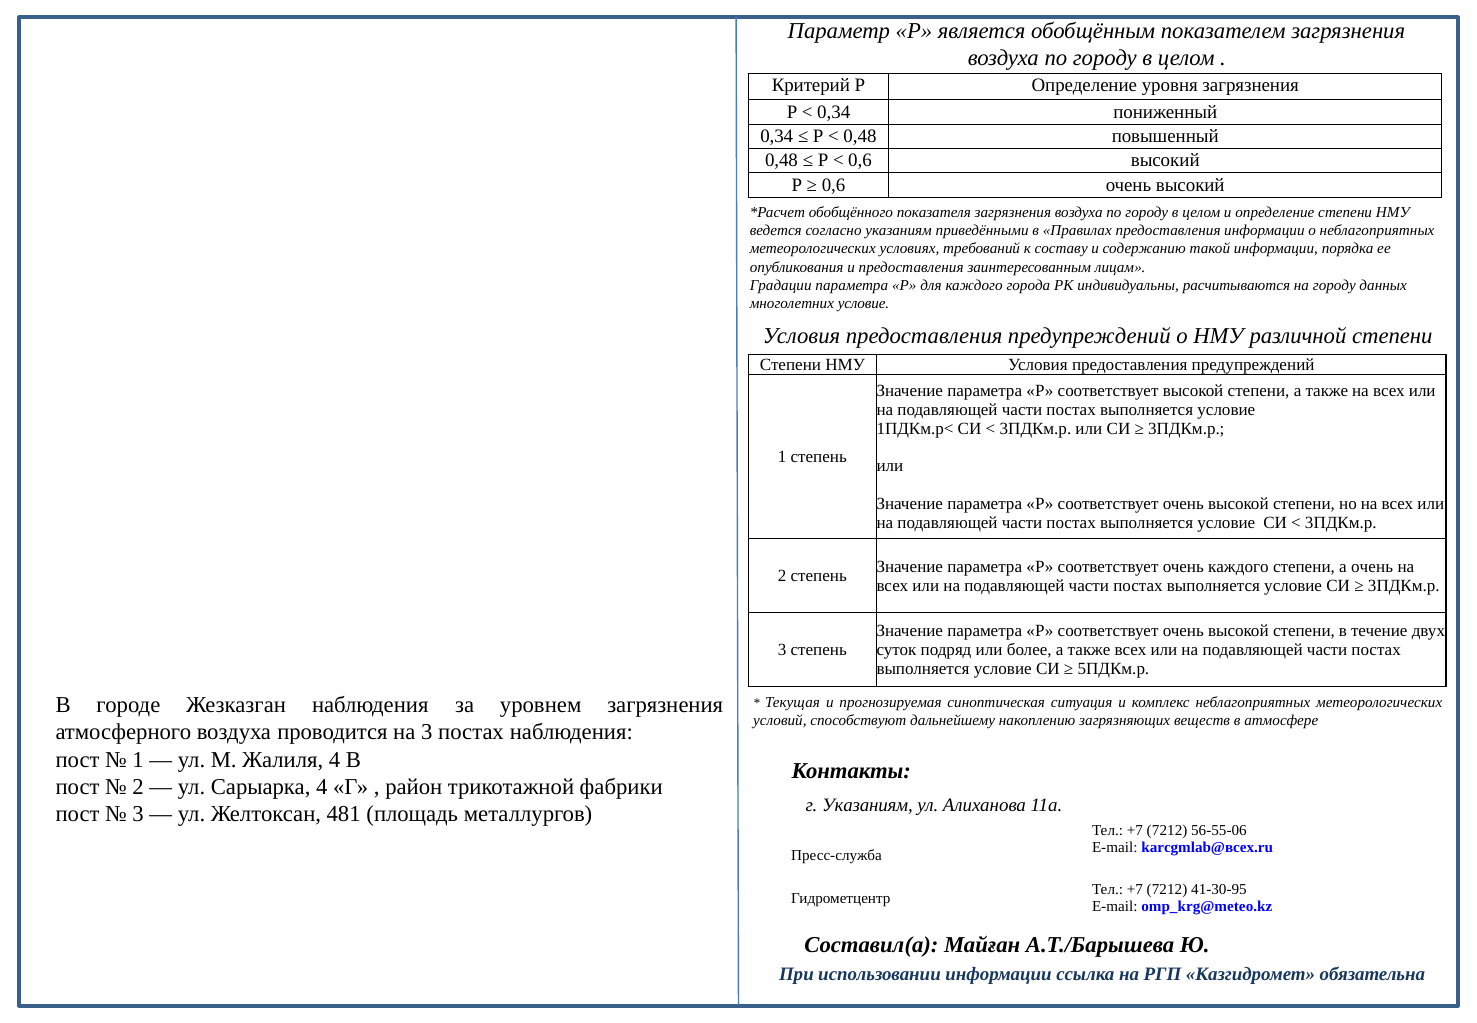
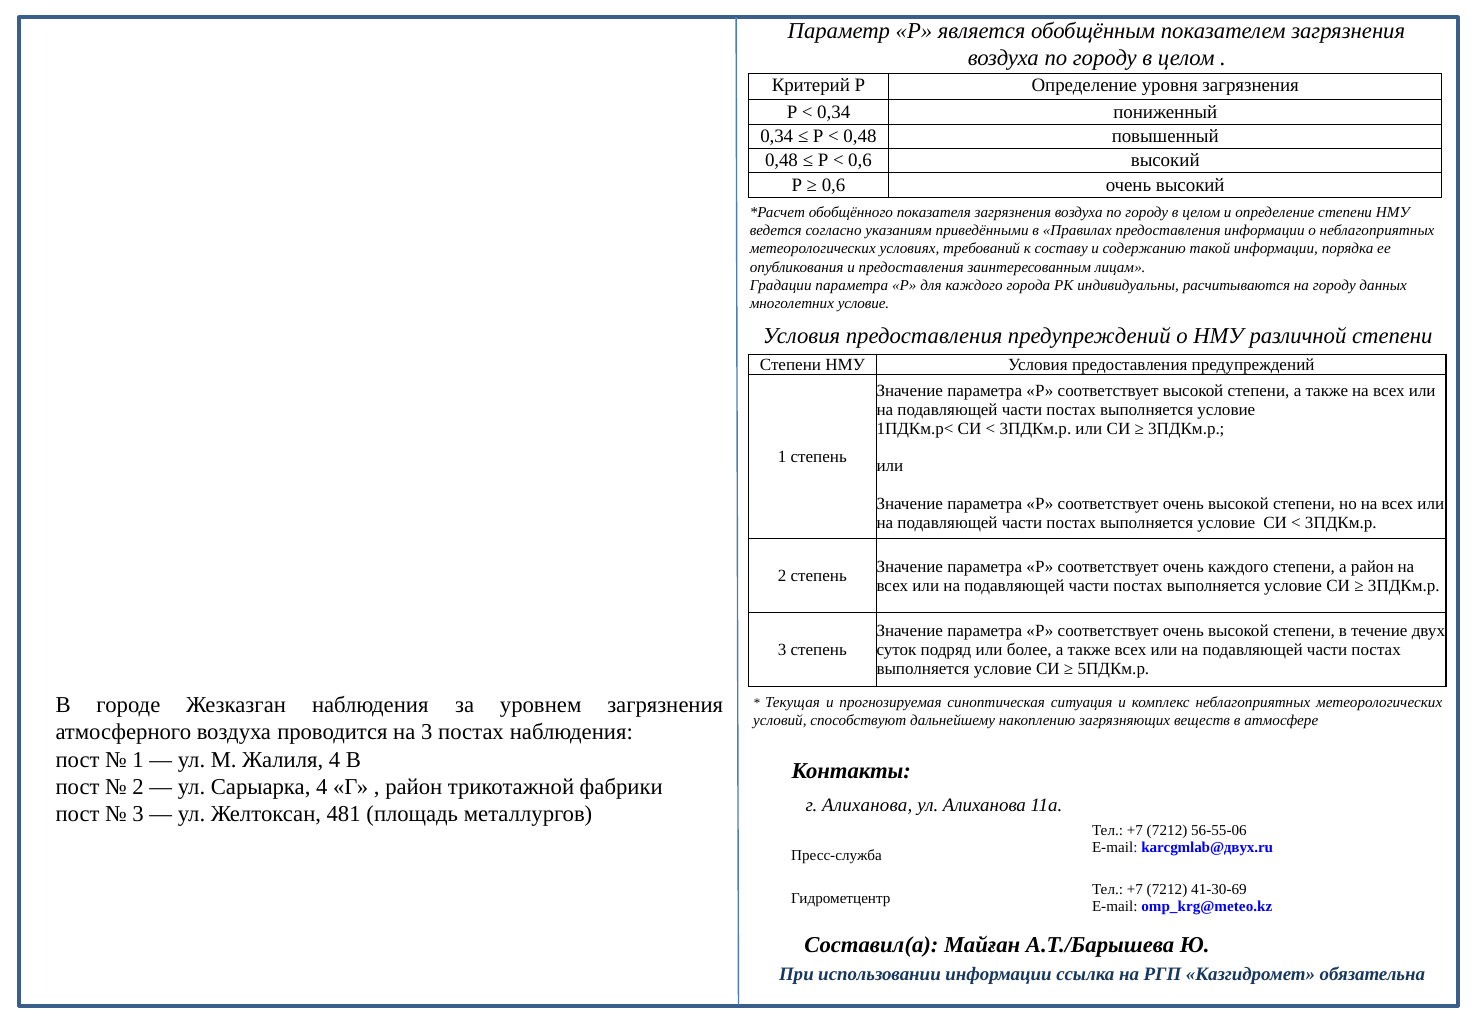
а очень: очень -> район (1372, 566)
г Указаниям: Указаниям -> Алиханова (867, 805)
karcgmlab@всех.ru: karcgmlab@всех.ru -> karcgmlab@двух.ru (1207, 847)
41-30-95: 41-30-95 -> 41-30-69 (1219, 889)
